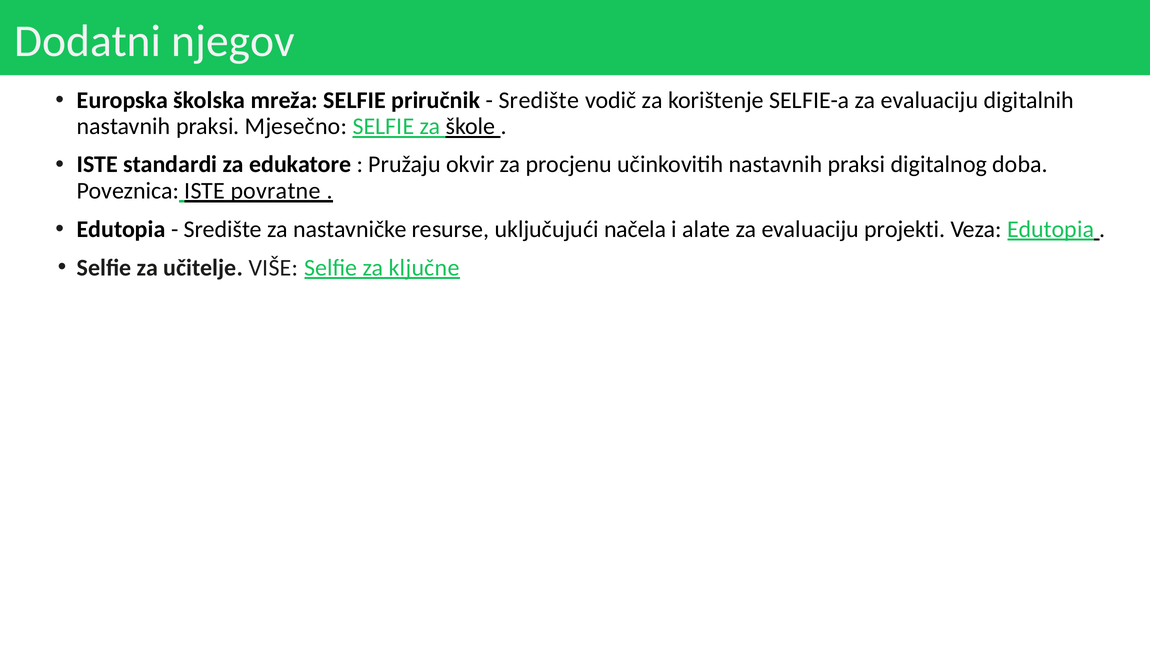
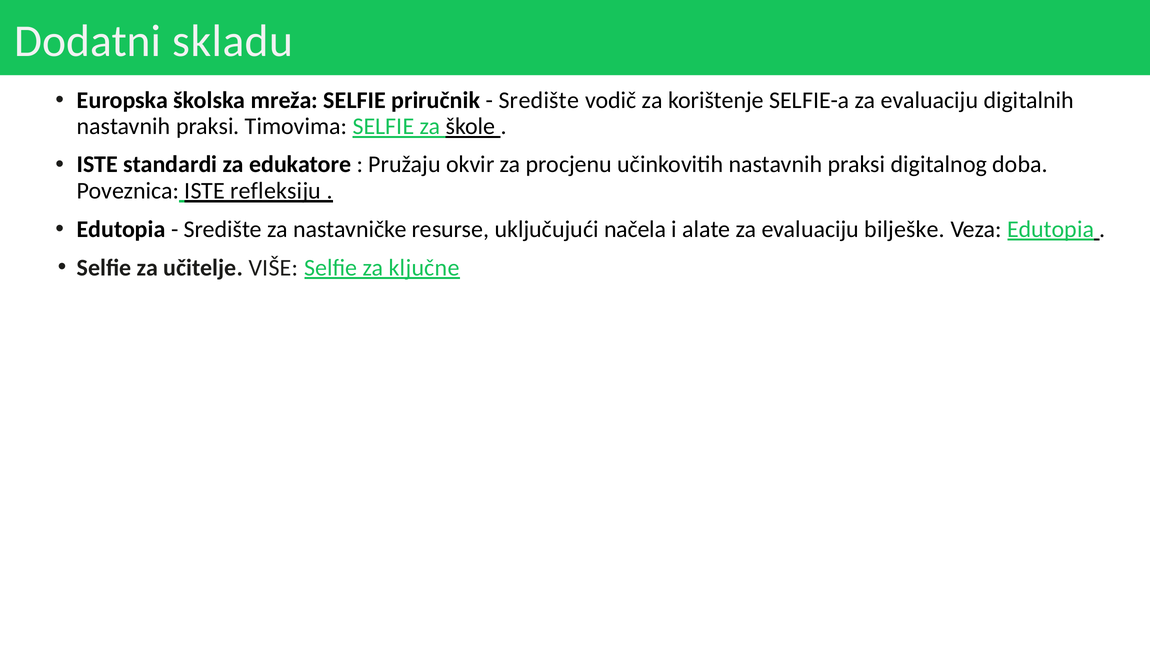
njegov: njegov -> skladu (233, 41)
Mjesečno: Mjesečno -> Timovima (296, 127)
povratne: povratne -> refleksiju (276, 191)
projekti: projekti -> bilješke (905, 229)
